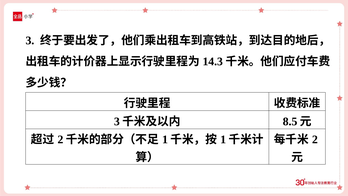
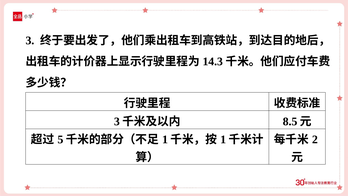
2: 2 -> 5 (60, 139)
